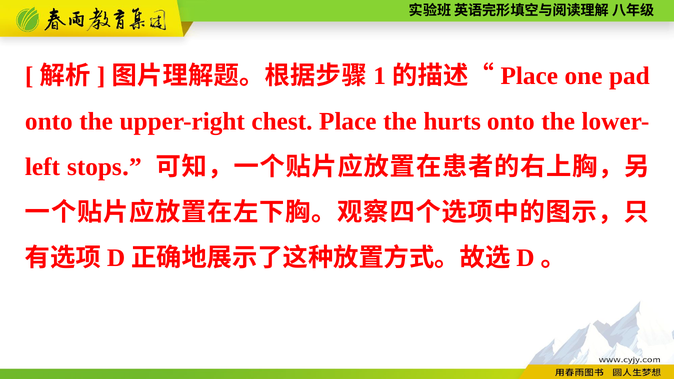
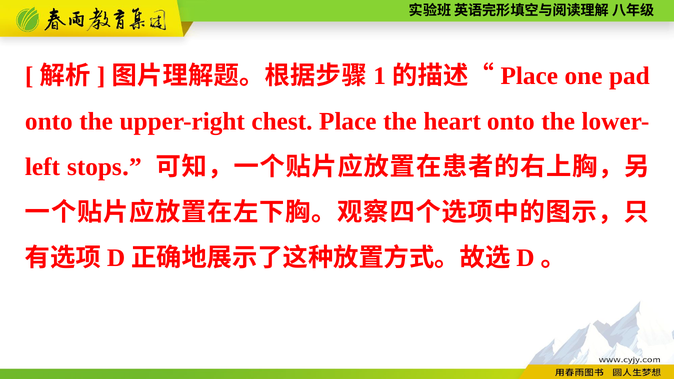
hurts: hurts -> heart (452, 121)
